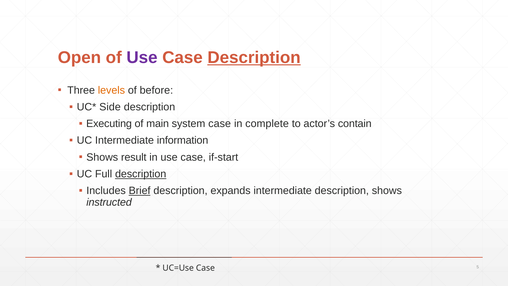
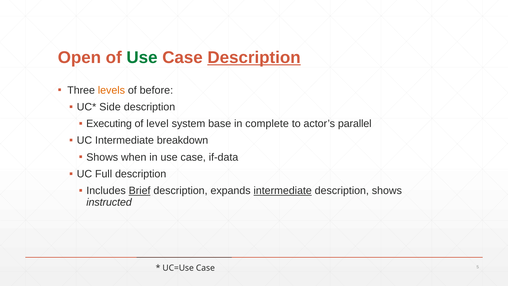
Use colour: purple -> green (142, 57)
main: main -> level (158, 124)
system case: case -> base (220, 124)
contain: contain -> parallel (355, 124)
information: information -> breakdown (183, 140)
result: result -> when (134, 157)
if-start: if-start -> if-data (224, 157)
description underline: present -> none (141, 174)
intermediate underline: none -> present (283, 191)
